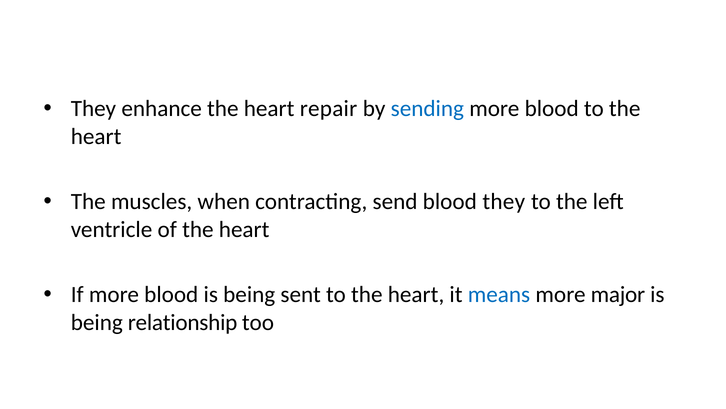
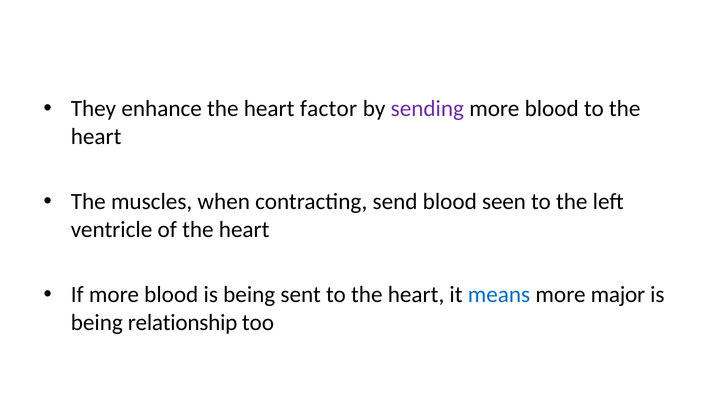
repair: repair -> factor (328, 108)
sending colour: blue -> purple (427, 108)
blood they: they -> seen (504, 201)
